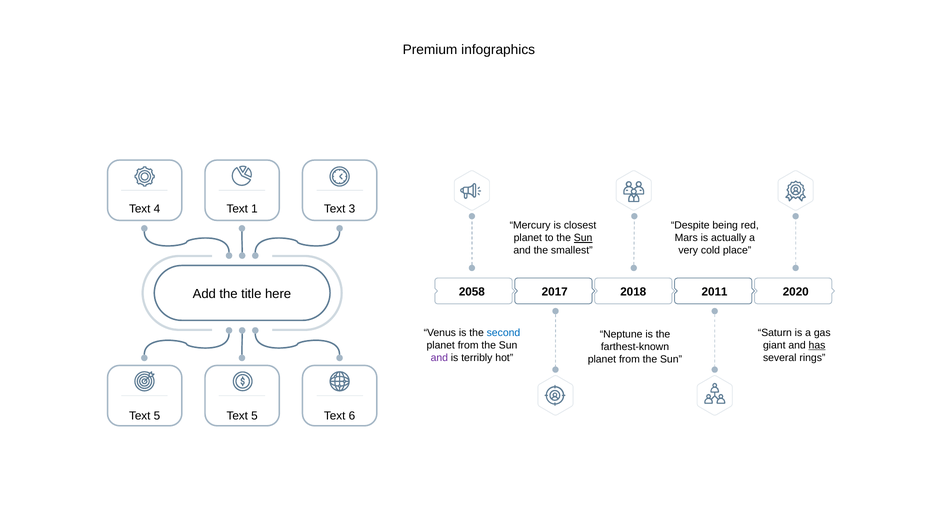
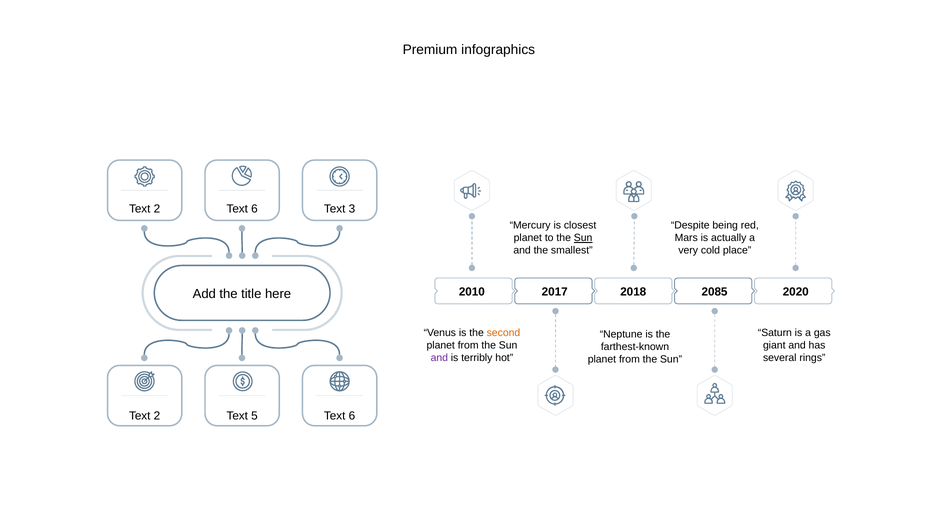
4: 4 -> 2 (157, 209)
1: 1 -> 6 (254, 209)
2058: 2058 -> 2010 (472, 292)
2011: 2011 -> 2085 (715, 292)
second colour: blue -> orange (503, 333)
has underline: present -> none (817, 345)
5: 5 -> 2 (157, 415)
